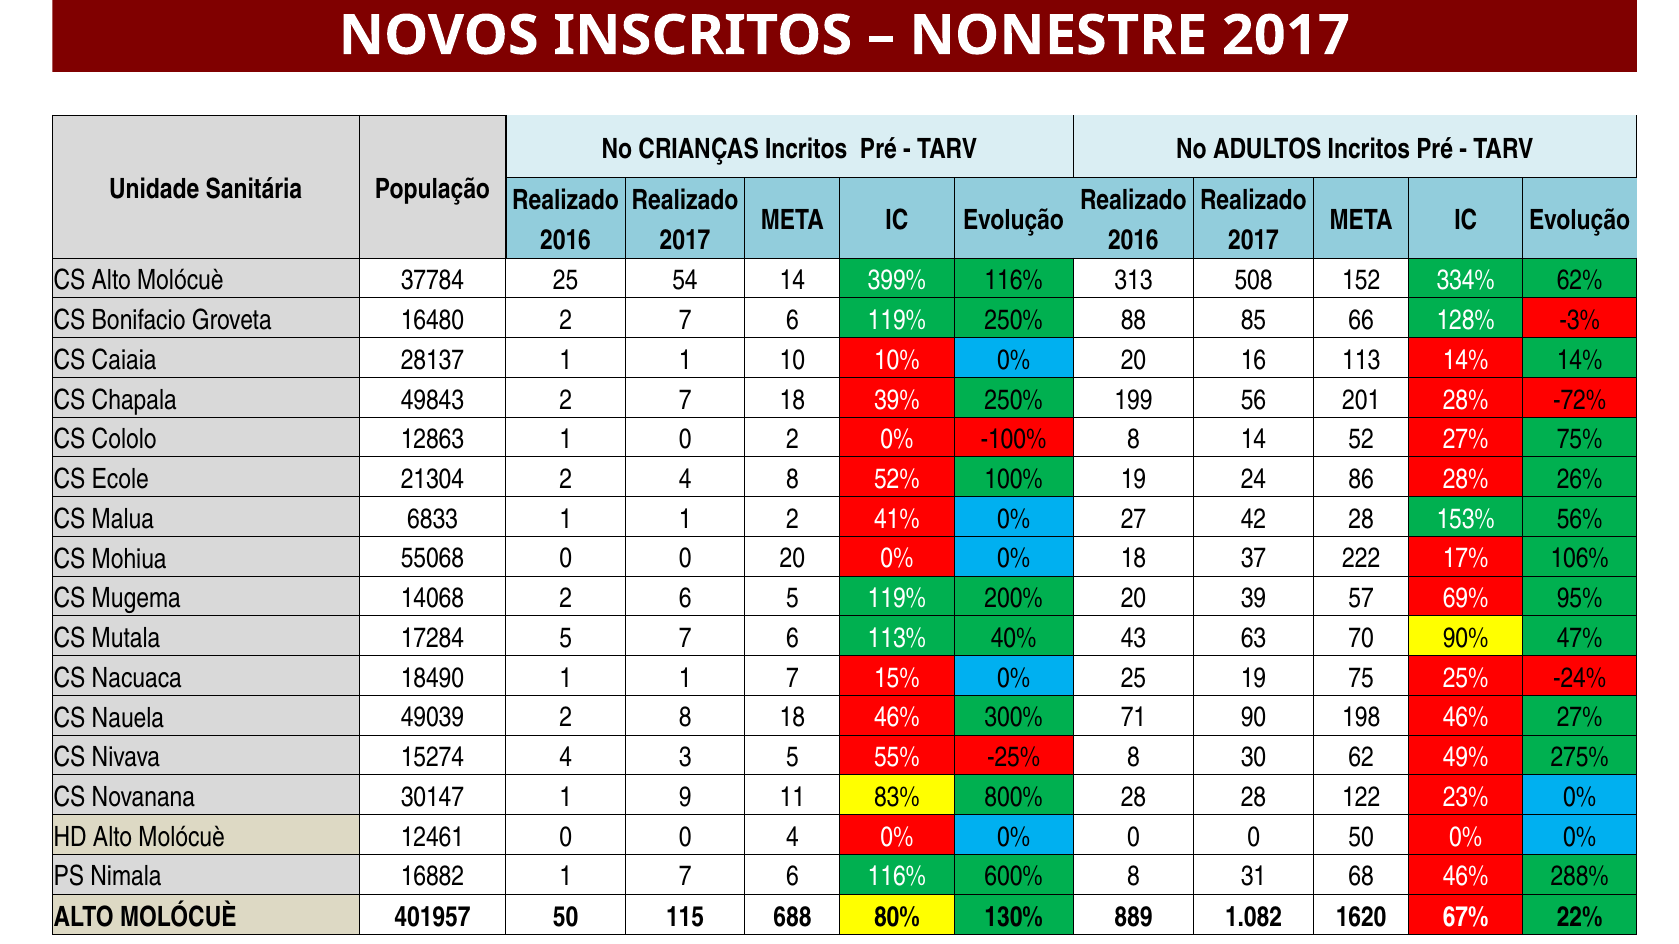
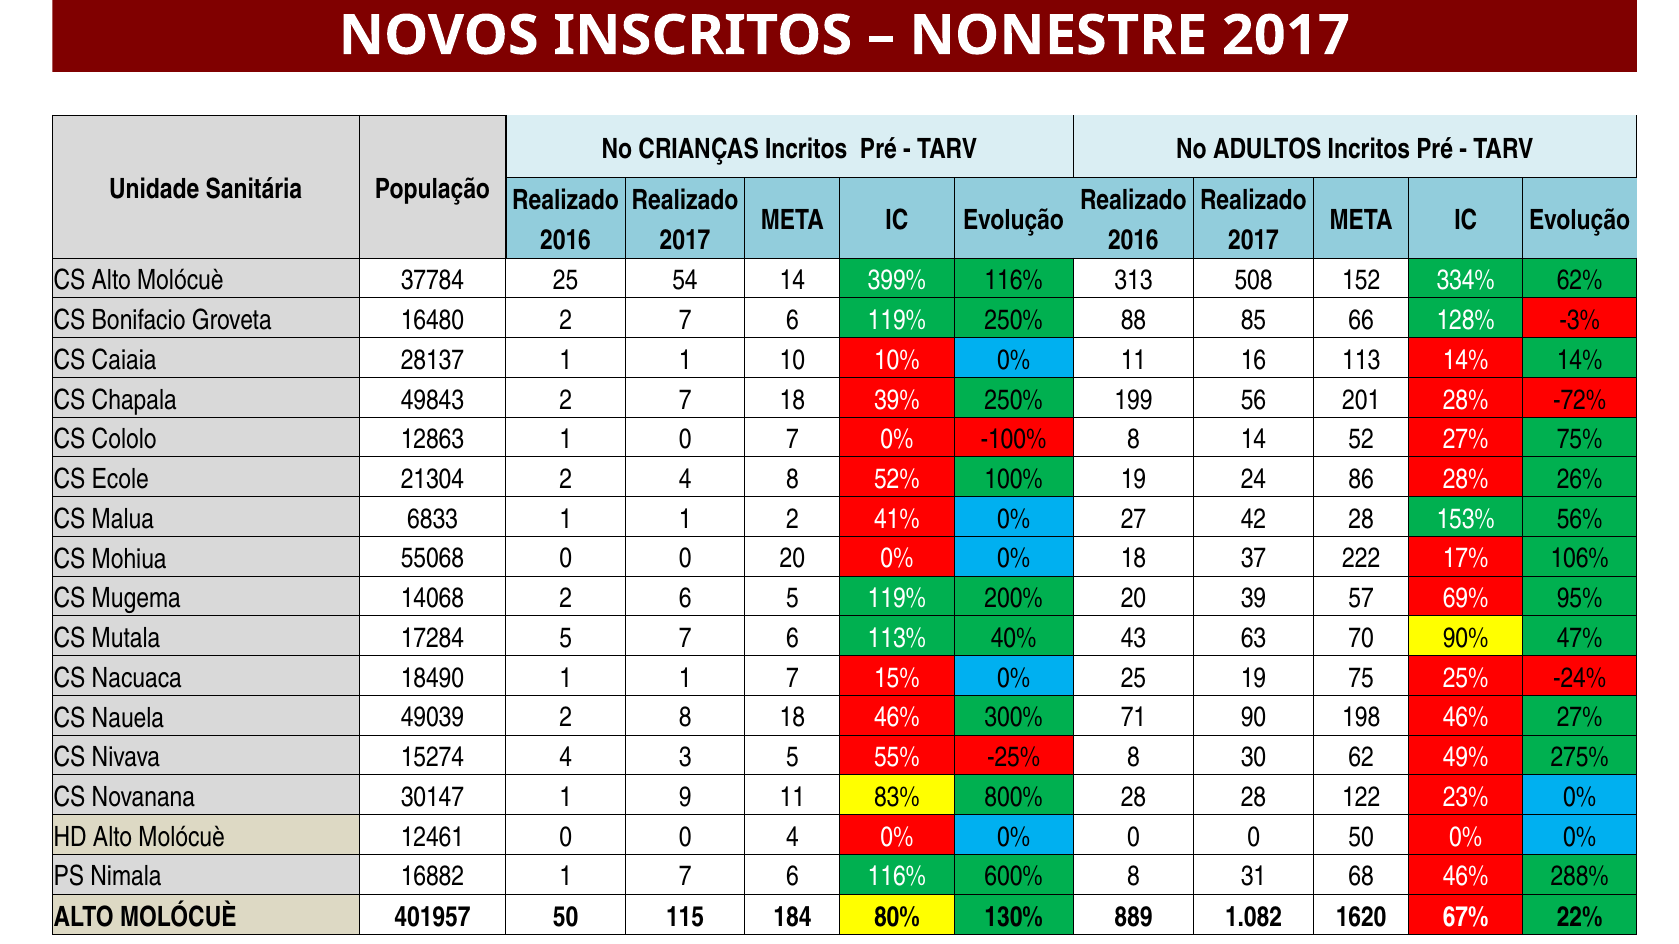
0% 20: 20 -> 11 (1133, 360)
0 2: 2 -> 7 (792, 440)
688: 688 -> 184 (792, 917)
